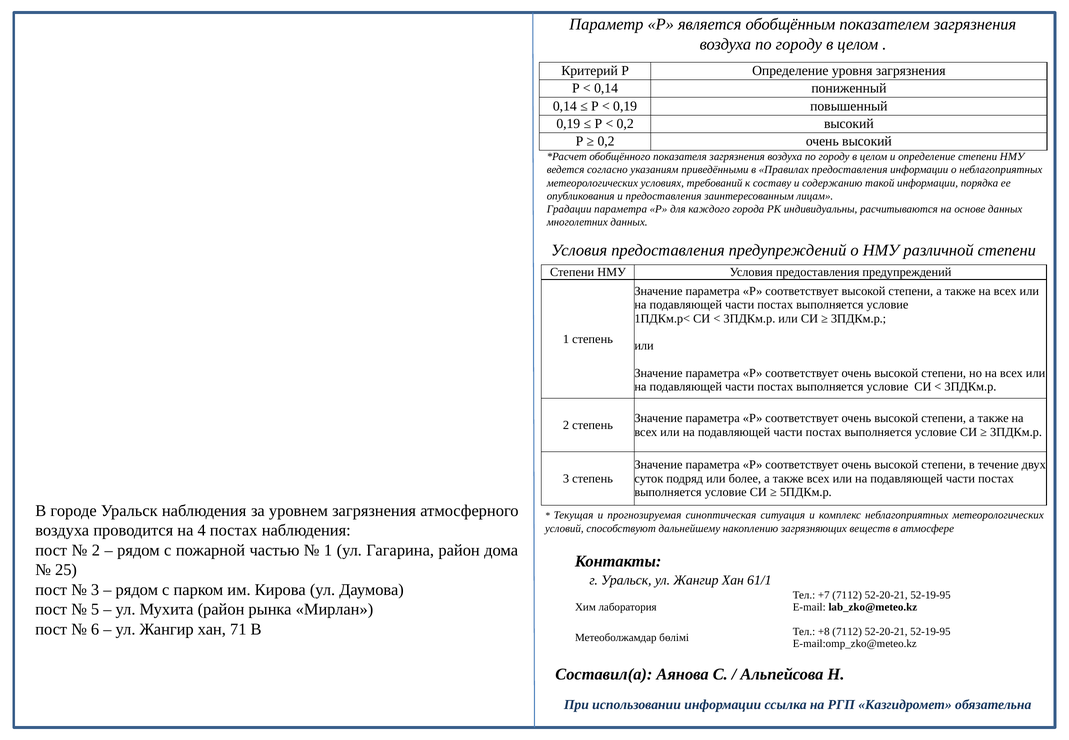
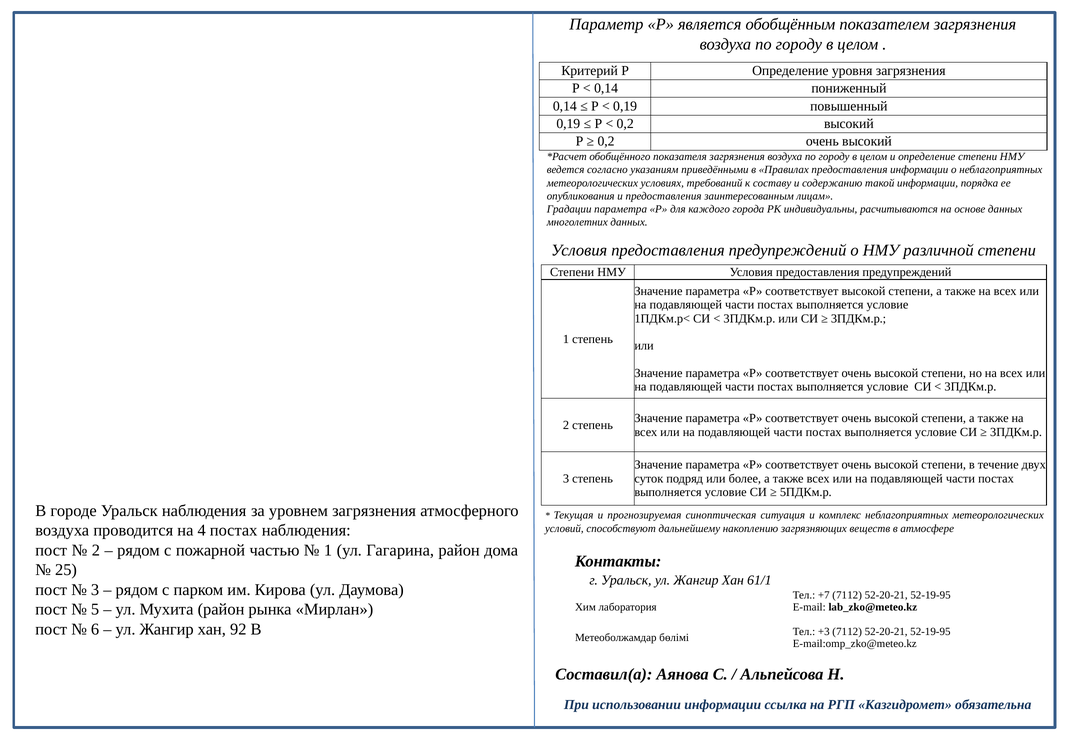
71: 71 -> 92 (238, 629)
+8: +8 -> +3 (824, 631)
